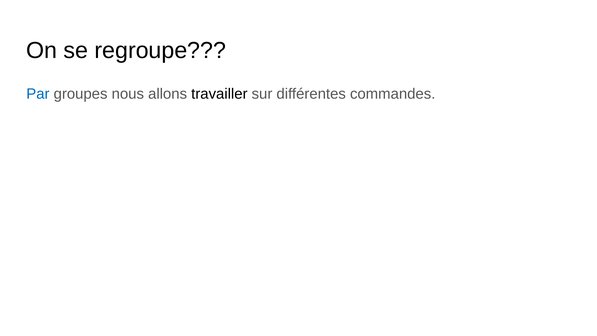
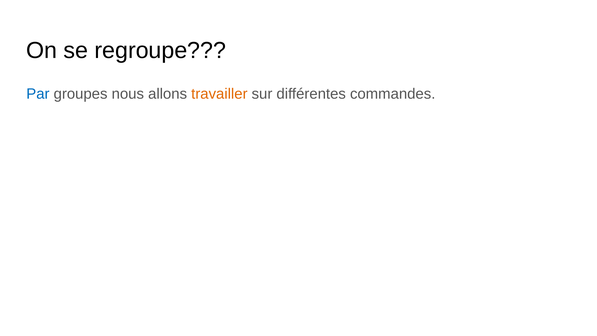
travailler colour: black -> orange (219, 94)
